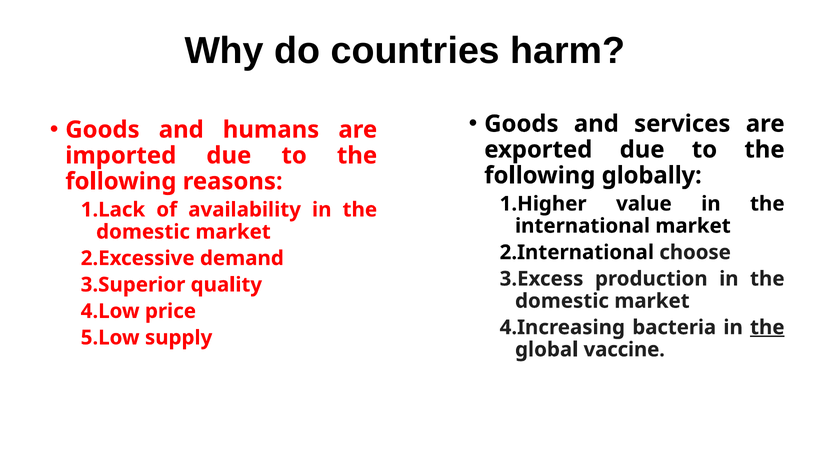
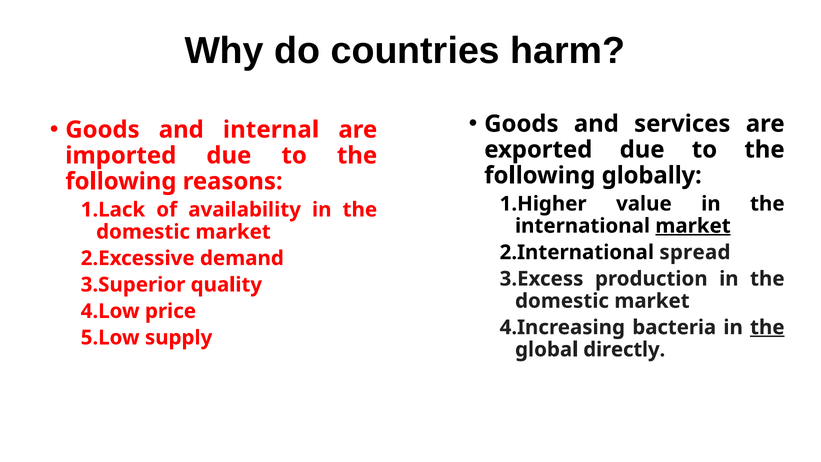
humans: humans -> internal (271, 130)
market underline: none -> present (693, 226)
choose: choose -> spread (695, 252)
vaccine: vaccine -> directly (624, 349)
